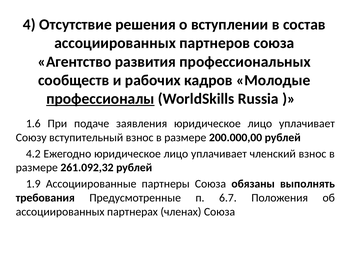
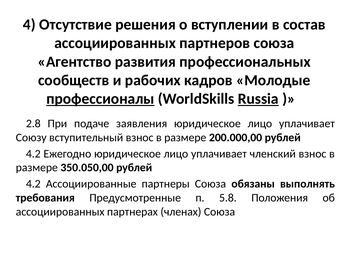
Russia underline: none -> present (258, 99)
1.6: 1.6 -> 2.8 (33, 124)
261.092,32: 261.092,32 -> 350.050,00 (87, 168)
1.9: 1.9 -> 4.2 (33, 184)
6.7: 6.7 -> 5.8 (228, 198)
